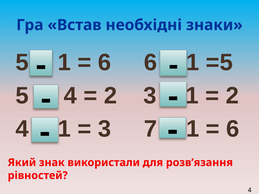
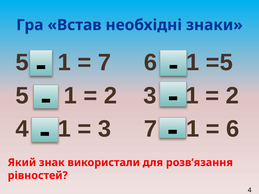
6: 6 -> 7 (104, 63)
4: 4 -> 1 (70, 96)
